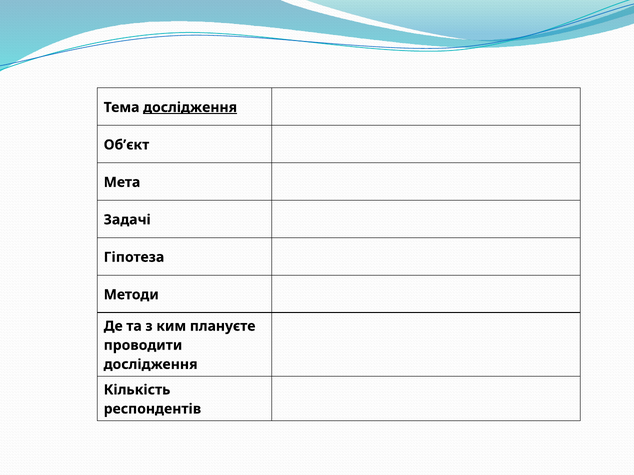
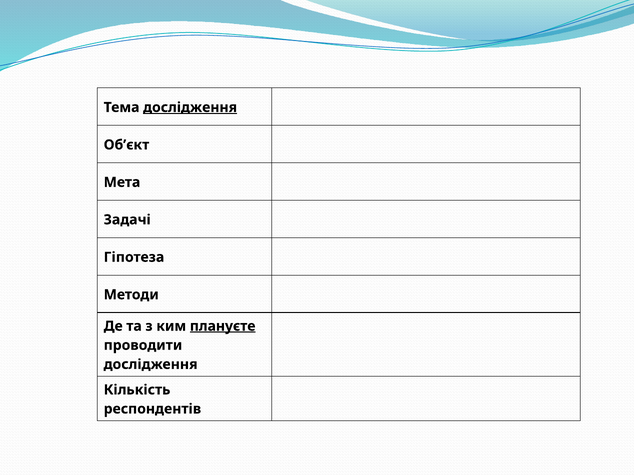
плануєте underline: none -> present (223, 326)
